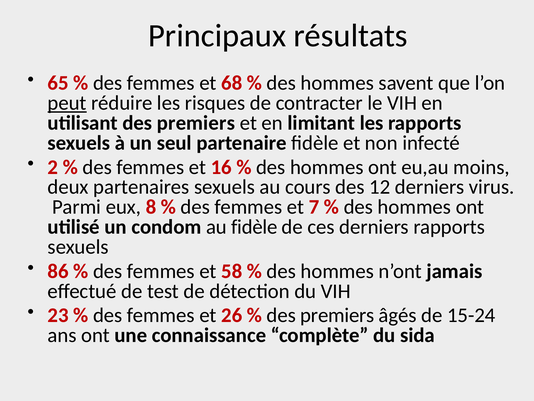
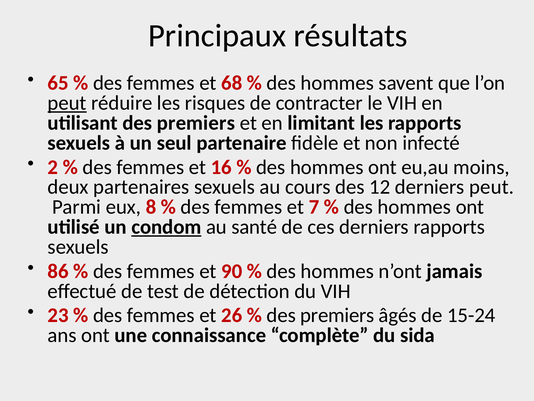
derniers virus: virus -> peut (492, 187)
condom underline: none -> present (166, 227)
au fidèle: fidèle -> santé (254, 227)
58: 58 -> 90 (232, 271)
